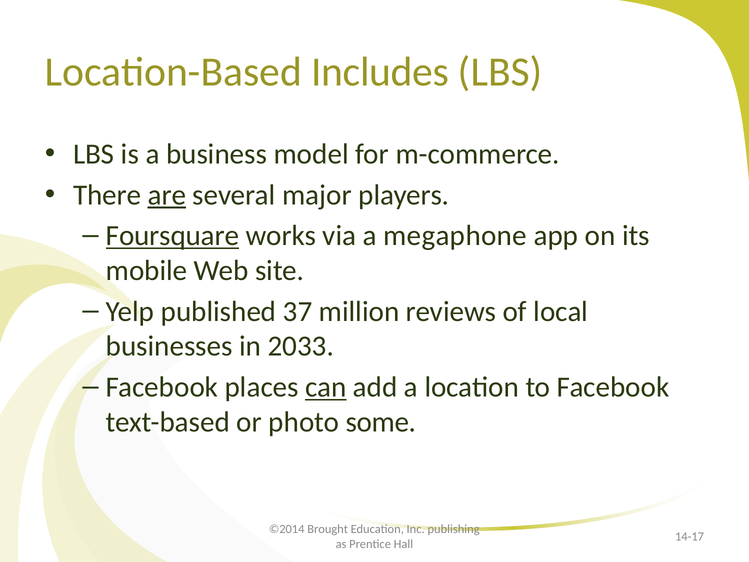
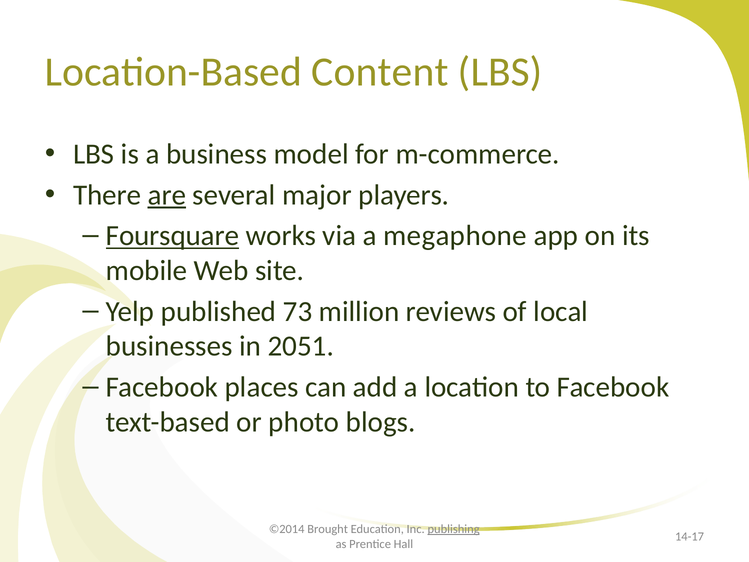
Includes: Includes -> Content (380, 72)
37: 37 -> 73 (298, 311)
2033: 2033 -> 2051 (301, 346)
can underline: present -> none (326, 387)
some: some -> blogs (381, 422)
publishing underline: none -> present (454, 529)
